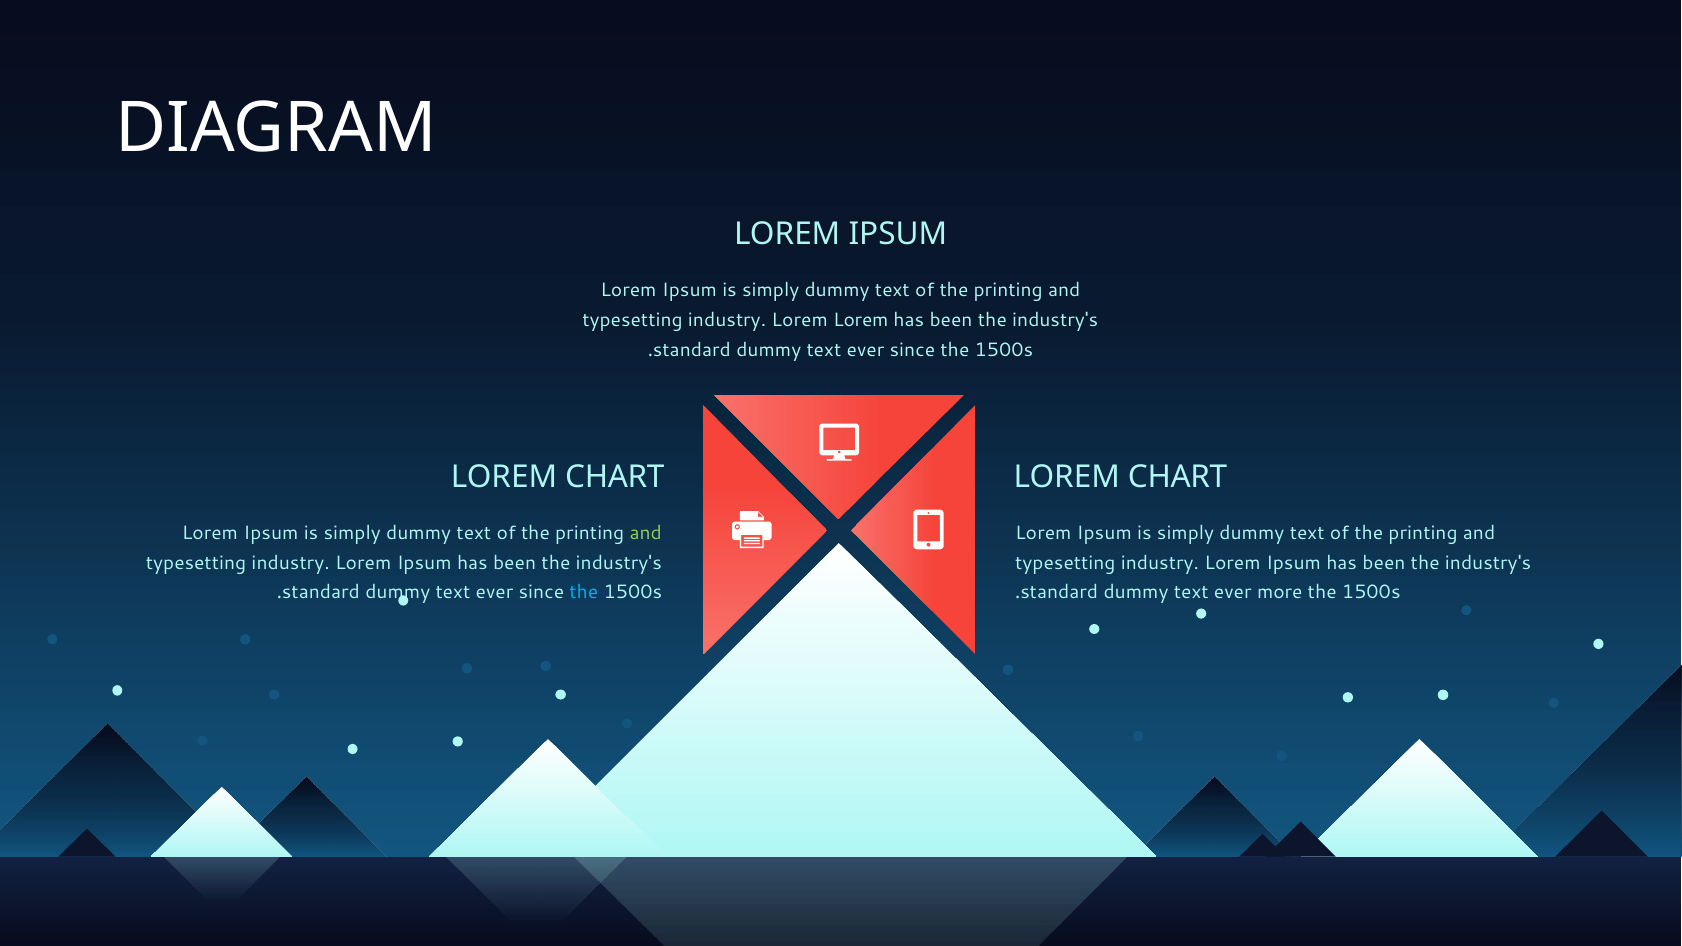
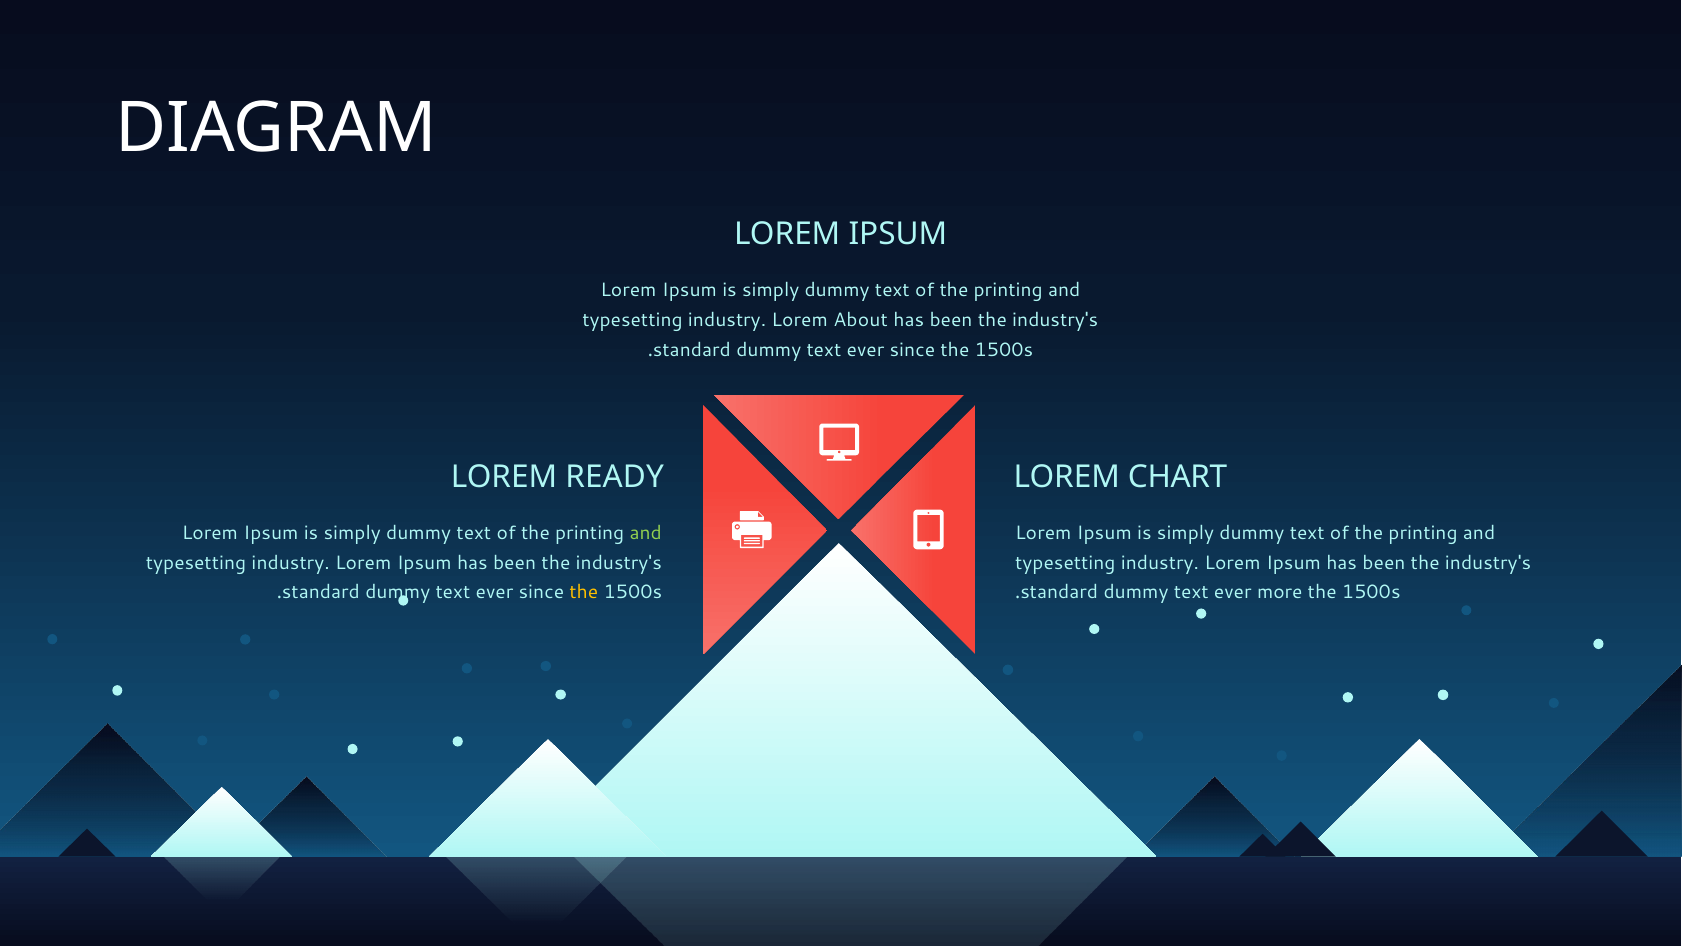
Lorem Lorem: Lorem -> About (861, 320)
CHART: CHART -> READY (615, 477)
the colour: light blue -> yellow (584, 593)
